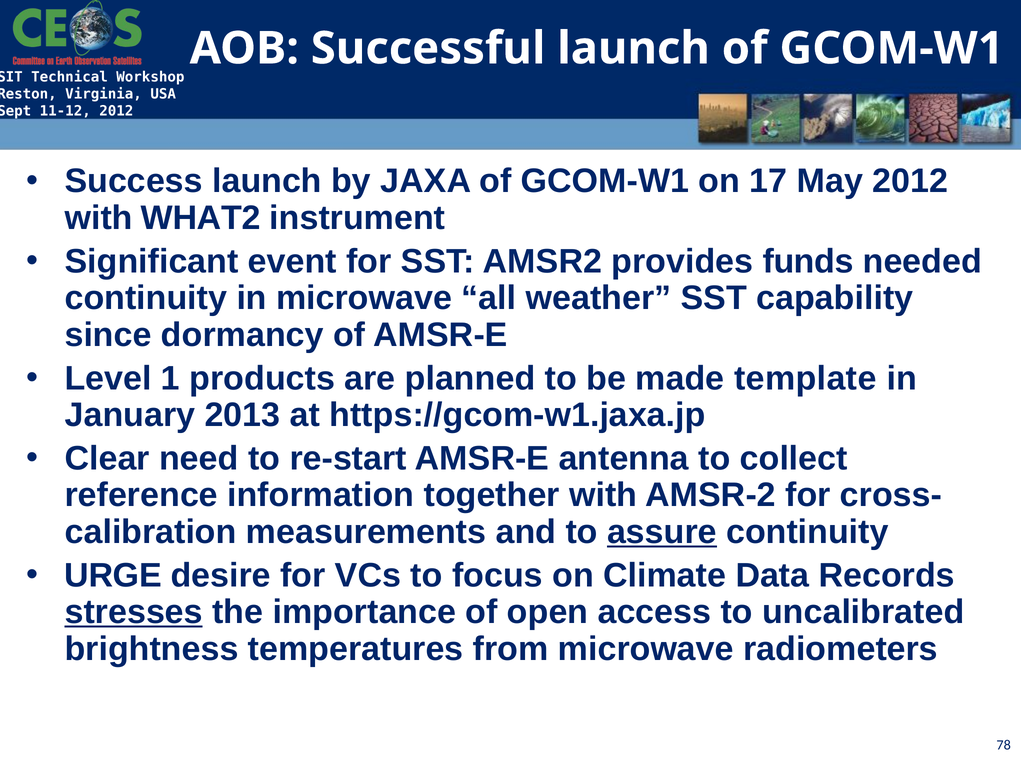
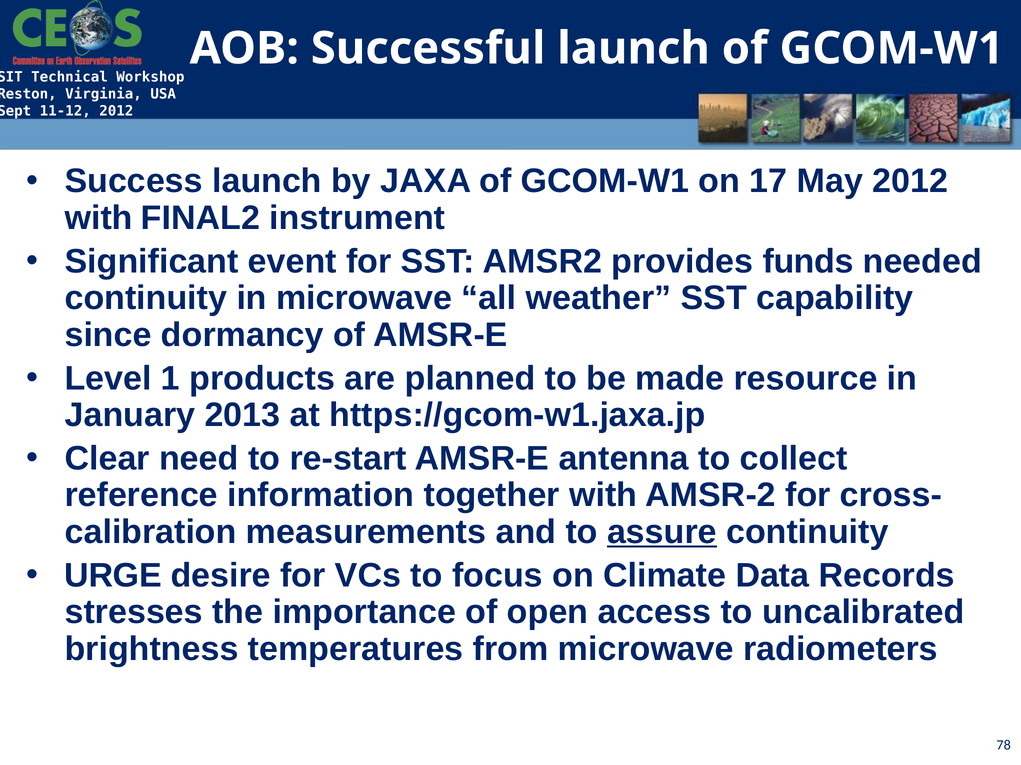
WHAT2: WHAT2 -> FINAL2 (200, 218)
template: template -> resource (806, 379)
stresses underline: present -> none (134, 613)
